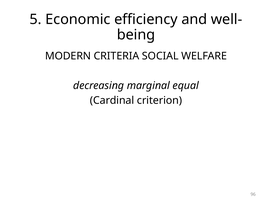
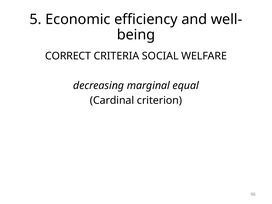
MODERN: MODERN -> CORRECT (68, 56)
